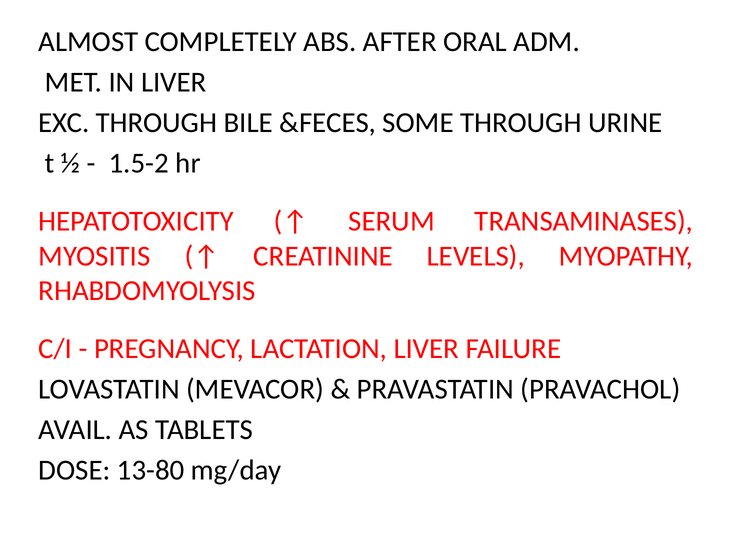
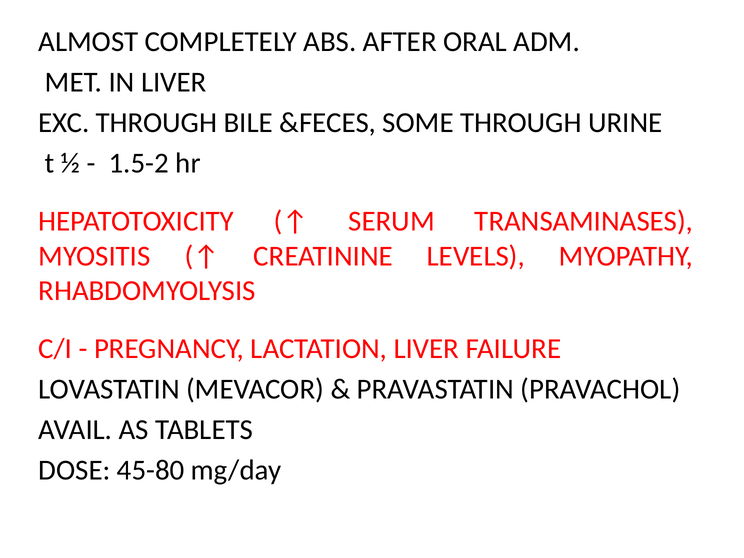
13-80: 13-80 -> 45-80 (151, 470)
